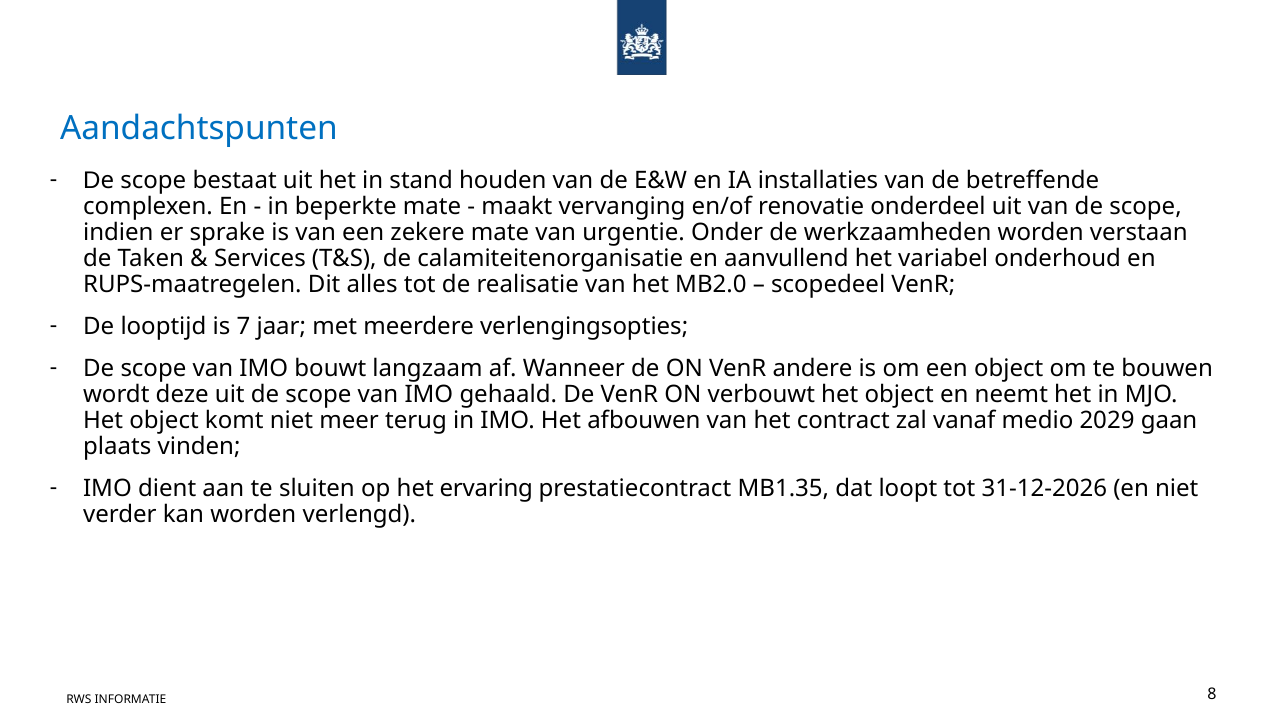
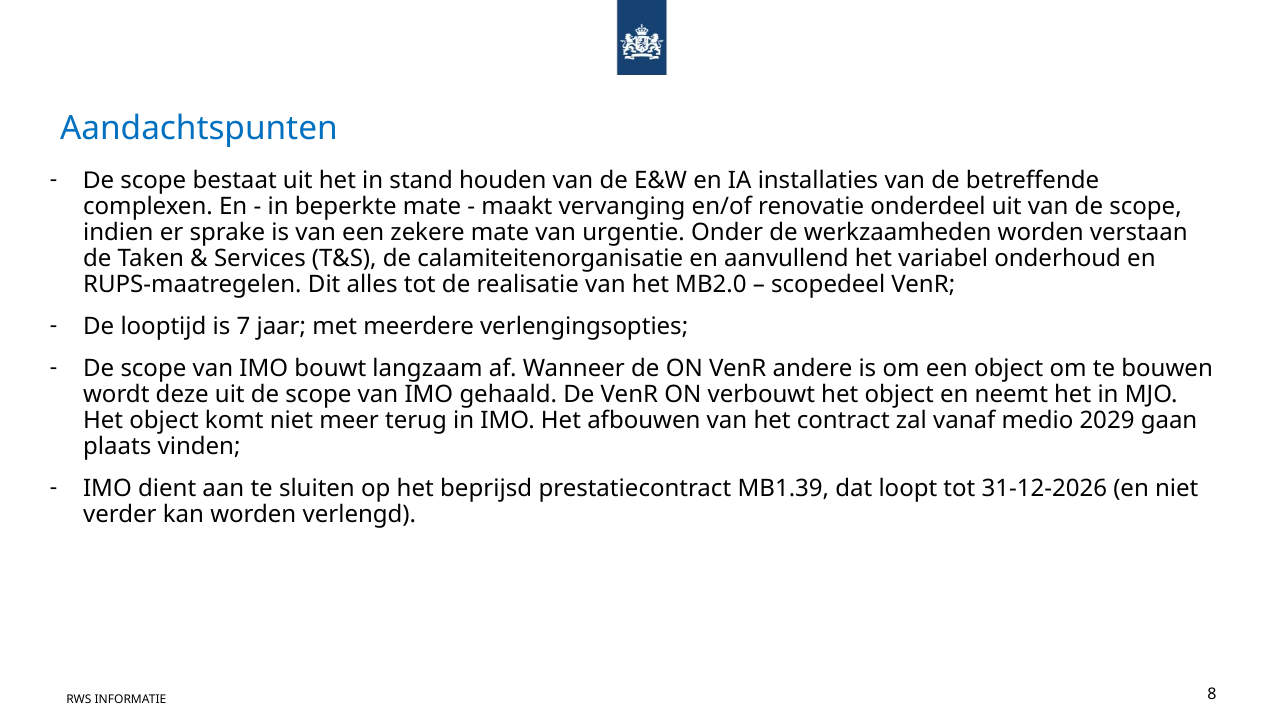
ervaring: ervaring -> beprijsd (486, 489)
MB1.35: MB1.35 -> MB1.39 (783, 489)
